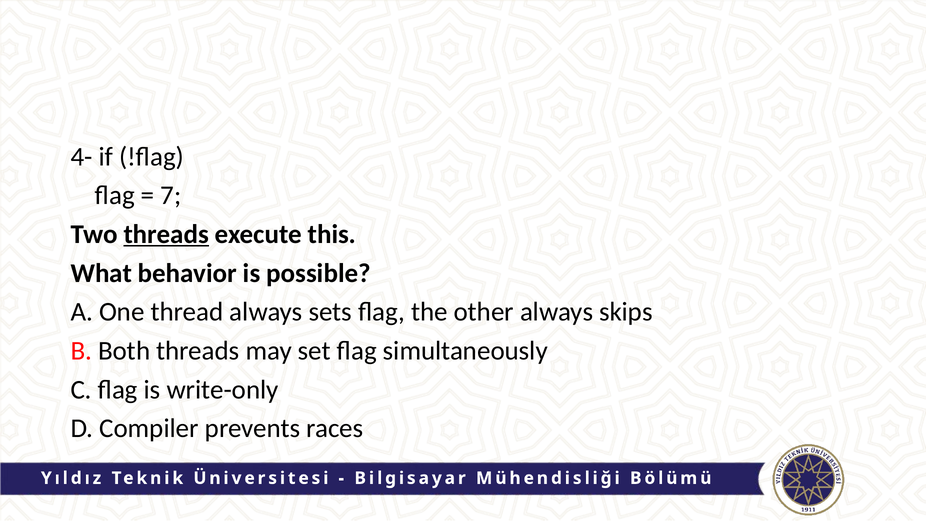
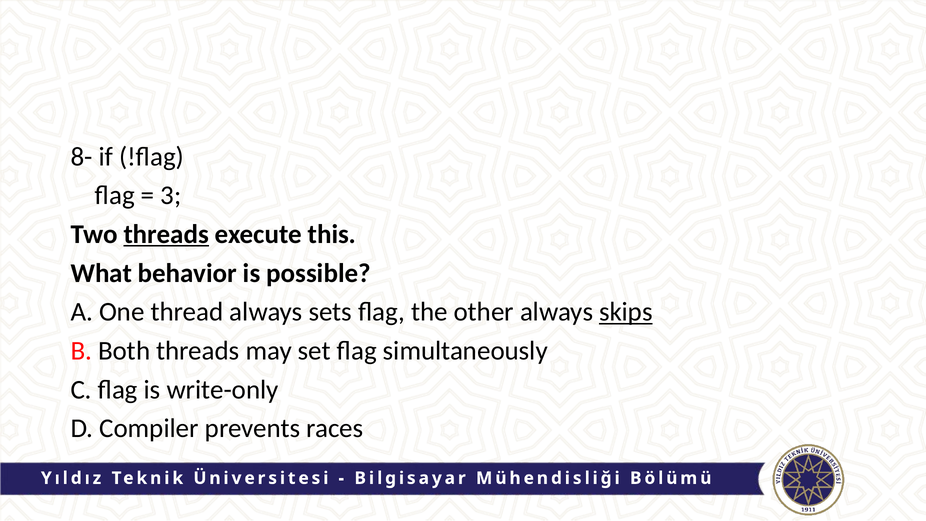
4-: 4- -> 8- (82, 157)
7: 7 -> 3 (171, 195)
skips underline: none -> present (626, 312)
